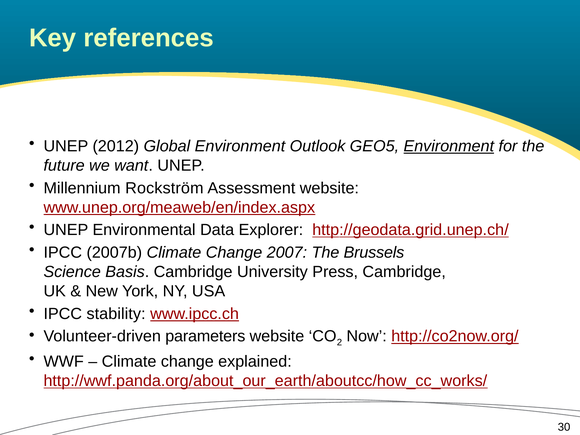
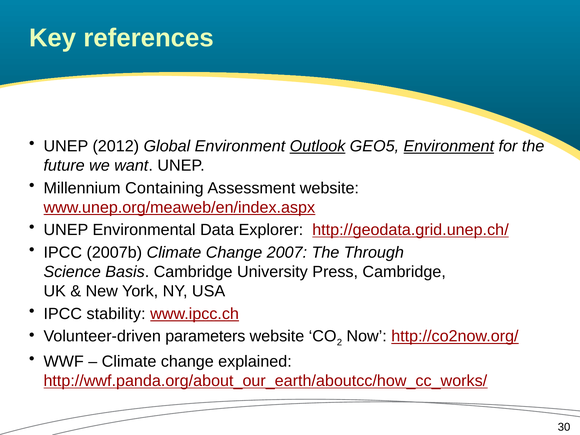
Outlook underline: none -> present (318, 146)
Rockström: Rockström -> Containing (164, 188)
Brussels: Brussels -> Through (374, 253)
